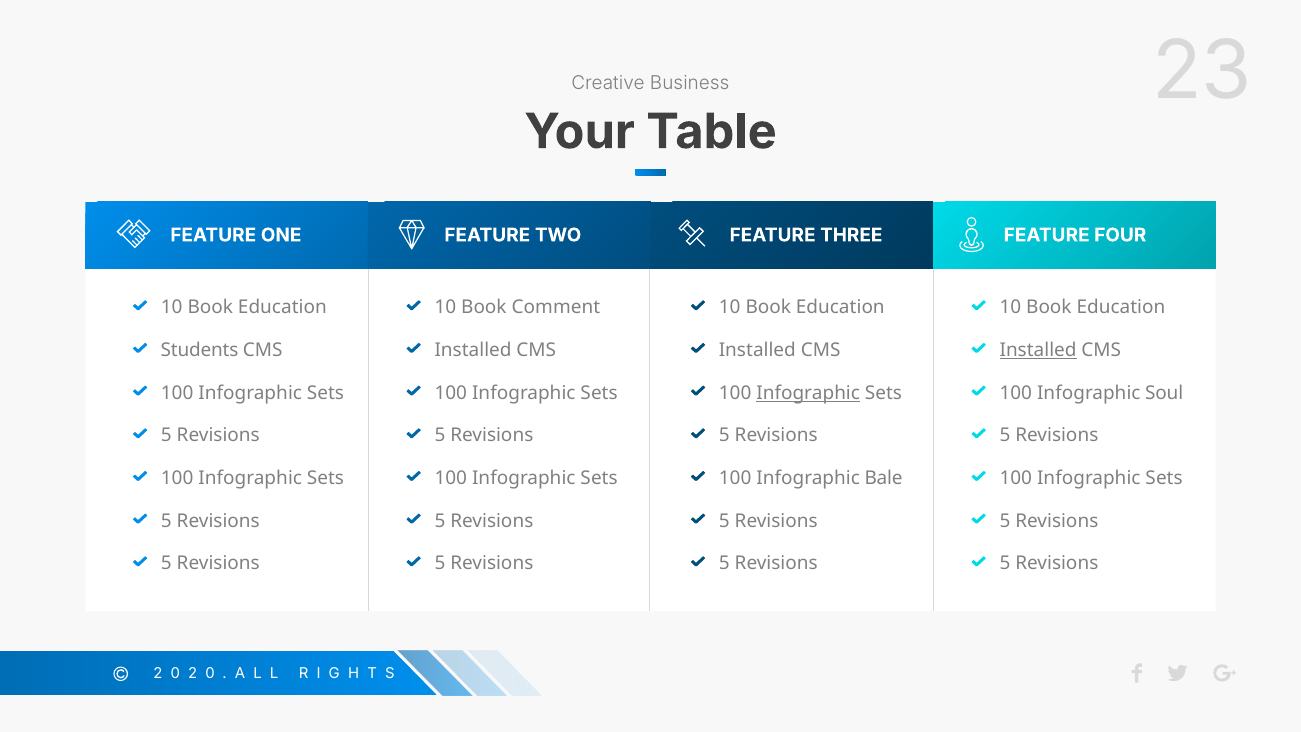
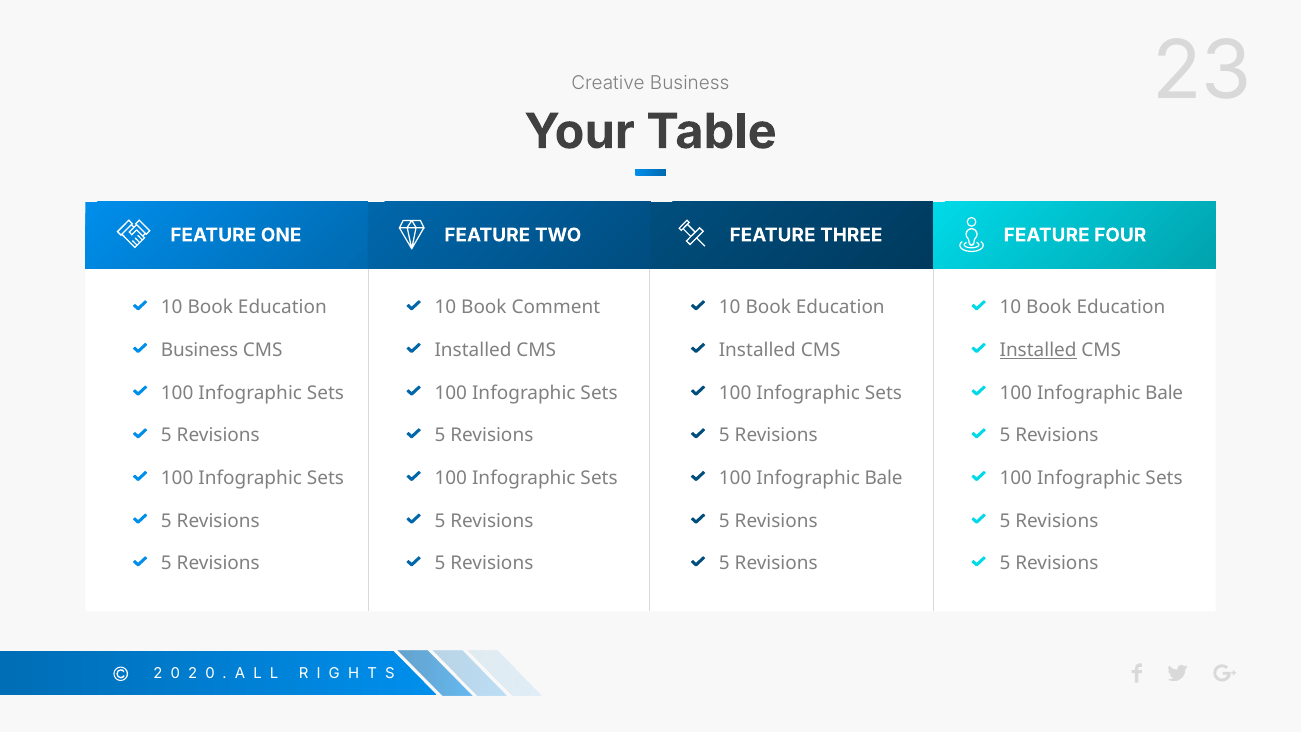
Students: Students -> Business (200, 350)
Infographic underline: present -> none (808, 393)
Soul: Soul -> Bale (1164, 393)
